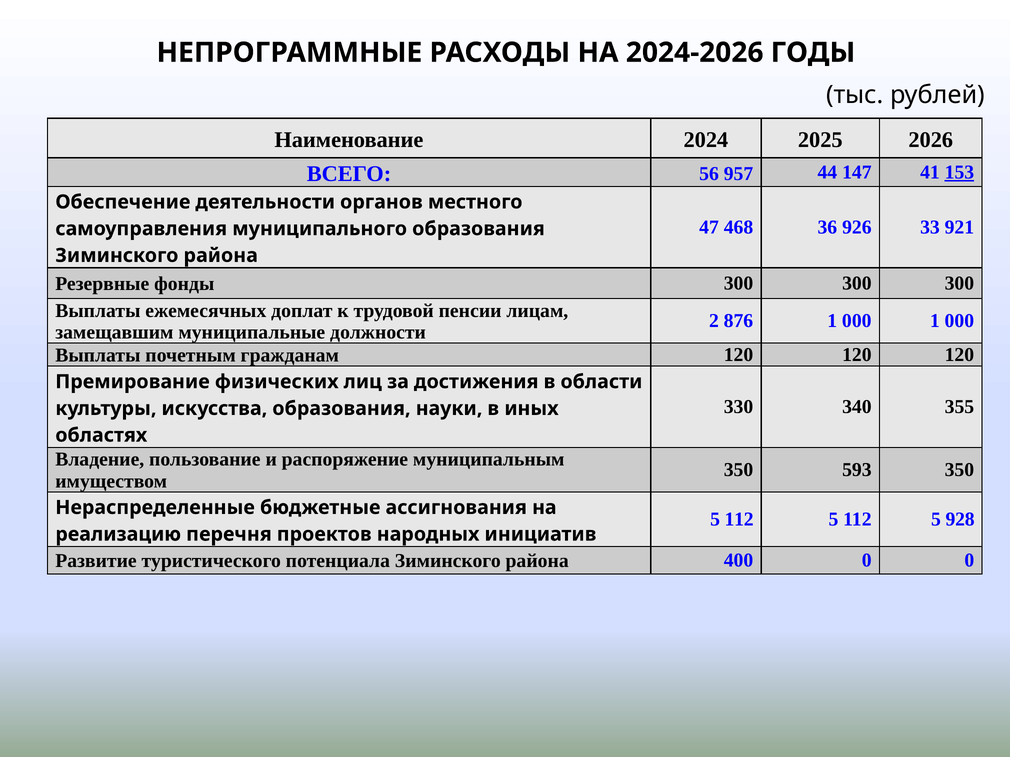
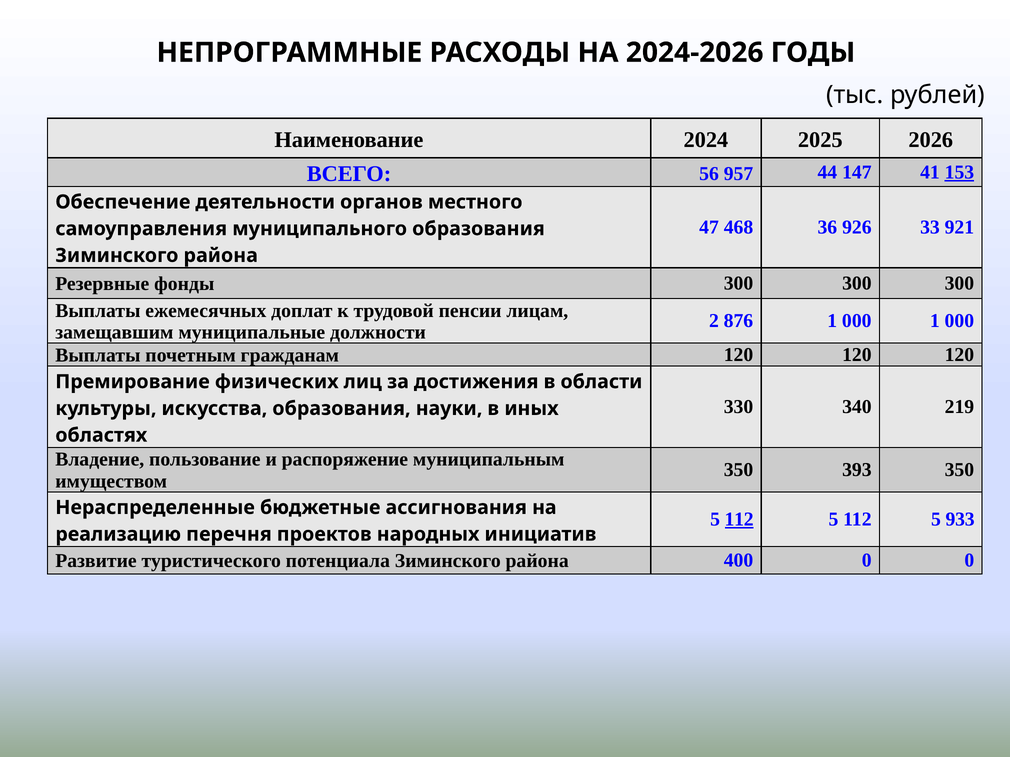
355: 355 -> 219 (959, 407)
593: 593 -> 393 (857, 470)
112 underline: none -> present (739, 520)
928: 928 -> 933 (960, 520)
